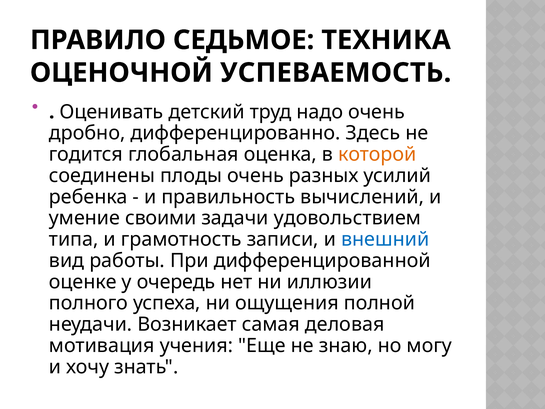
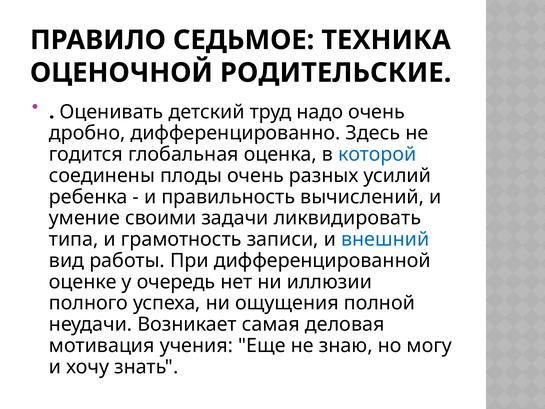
УСПЕВАЕМОСТЬ: УСПЕВАЕМОСТЬ -> РОДИТЕЛЬСКИЕ (336, 73)
которой colour: orange -> blue (377, 154)
удовольствием: удовольствием -> ликвидировать (347, 218)
